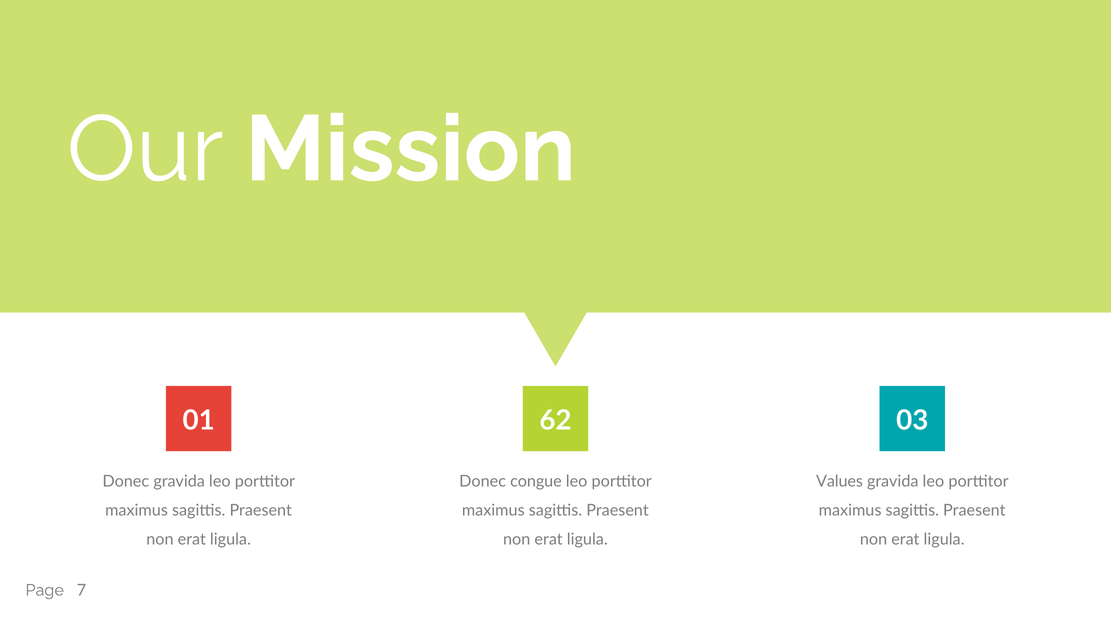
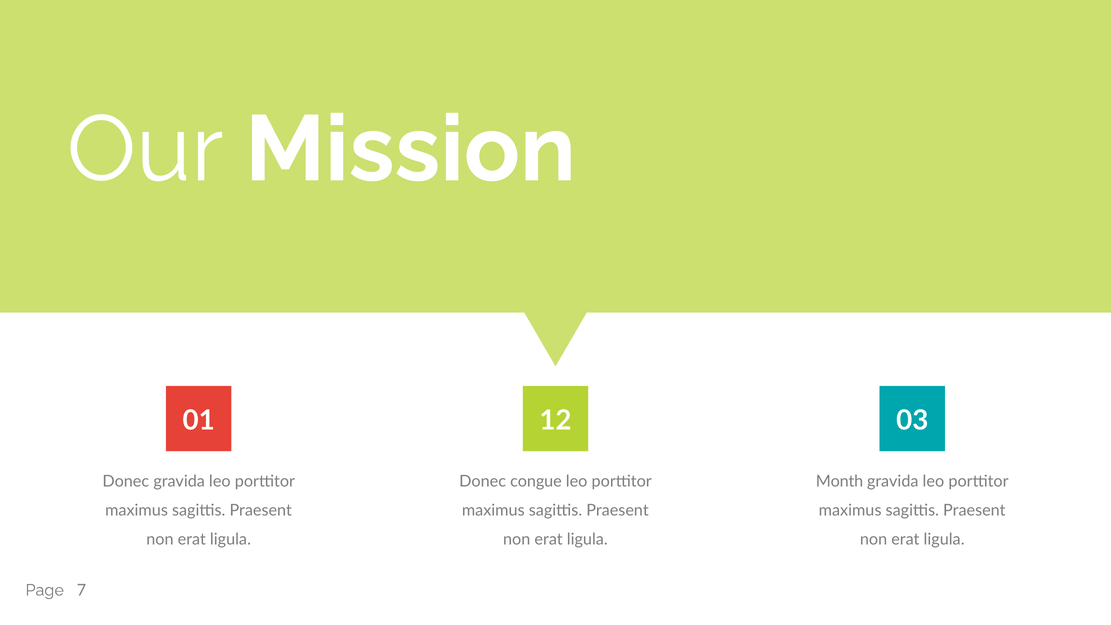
62: 62 -> 12 (555, 420)
Values: Values -> Month (840, 481)
